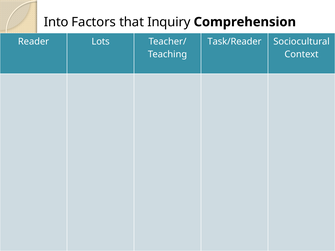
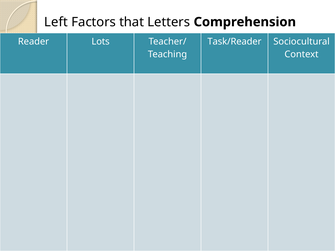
Into: Into -> Left (56, 22)
Inquiry: Inquiry -> Letters (169, 22)
